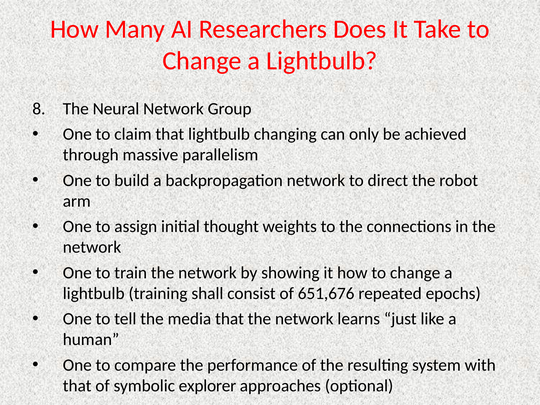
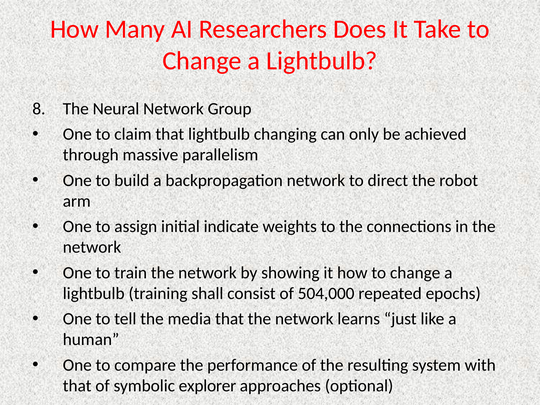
thought: thought -> indicate (231, 227)
651,676: 651,676 -> 504,000 (326, 293)
